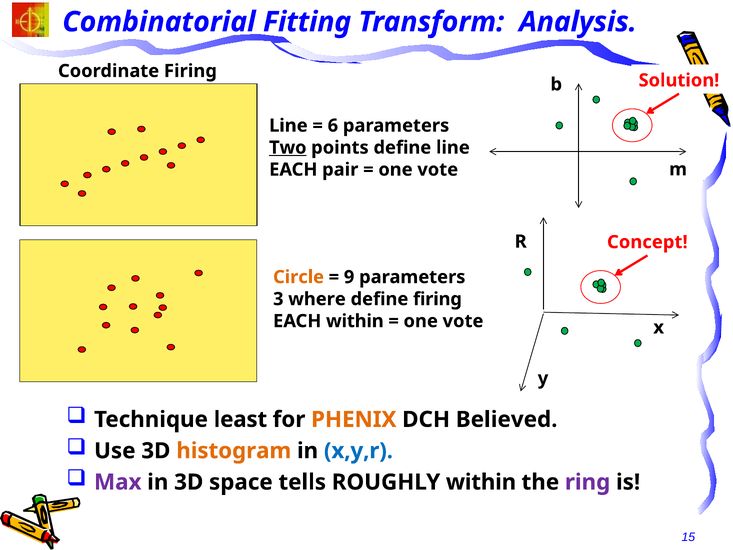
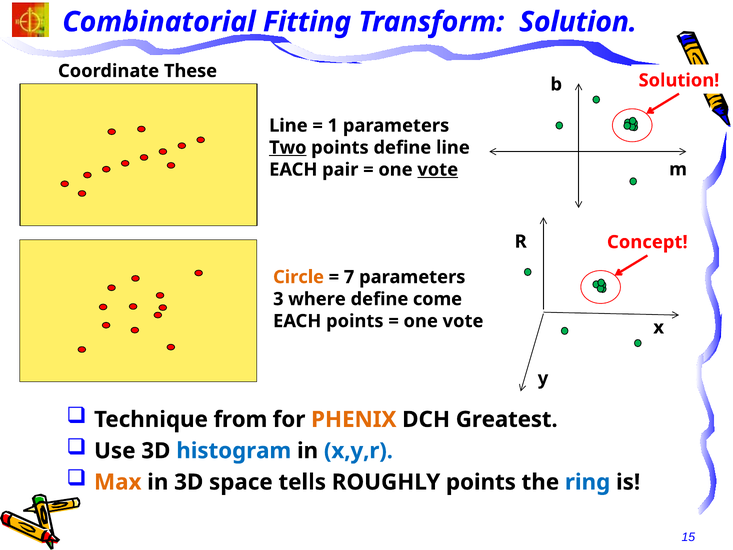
Transform Analysis: Analysis -> Solution (578, 22)
Coordinate Firing: Firing -> These (191, 71)
6: 6 -> 1 (333, 126)
vote underline: none -> present (438, 170)
9: 9 -> 7 (349, 277)
define firing: firing -> come (437, 299)
EACH within: within -> points (355, 321)
least: least -> from (240, 419)
Believed: Believed -> Greatest (507, 419)
histogram colour: orange -> blue (234, 451)
Max colour: purple -> orange (118, 482)
ROUGHLY within: within -> points (481, 482)
ring colour: purple -> blue (588, 482)
